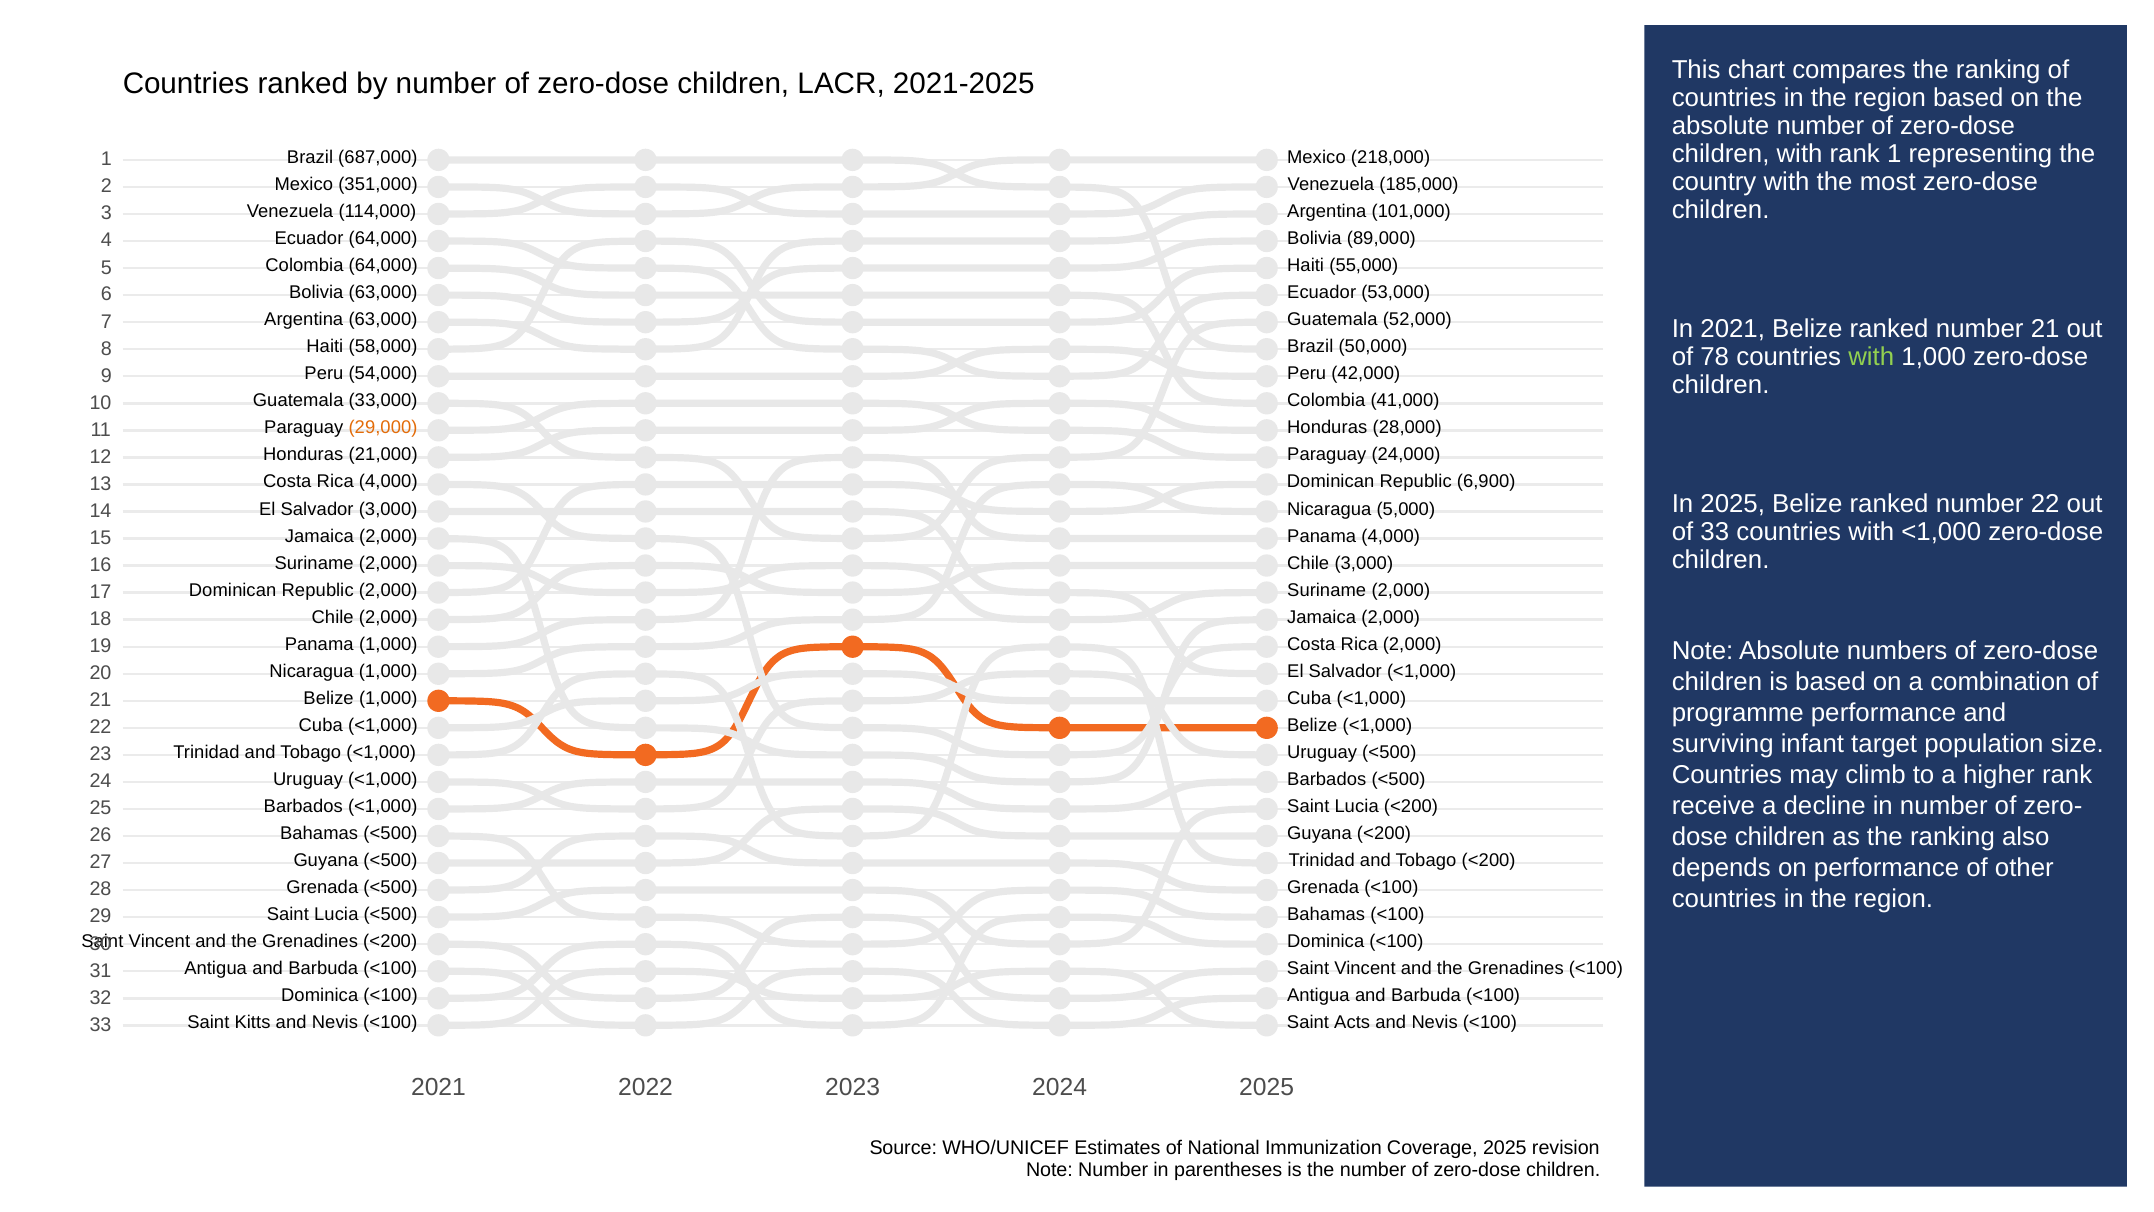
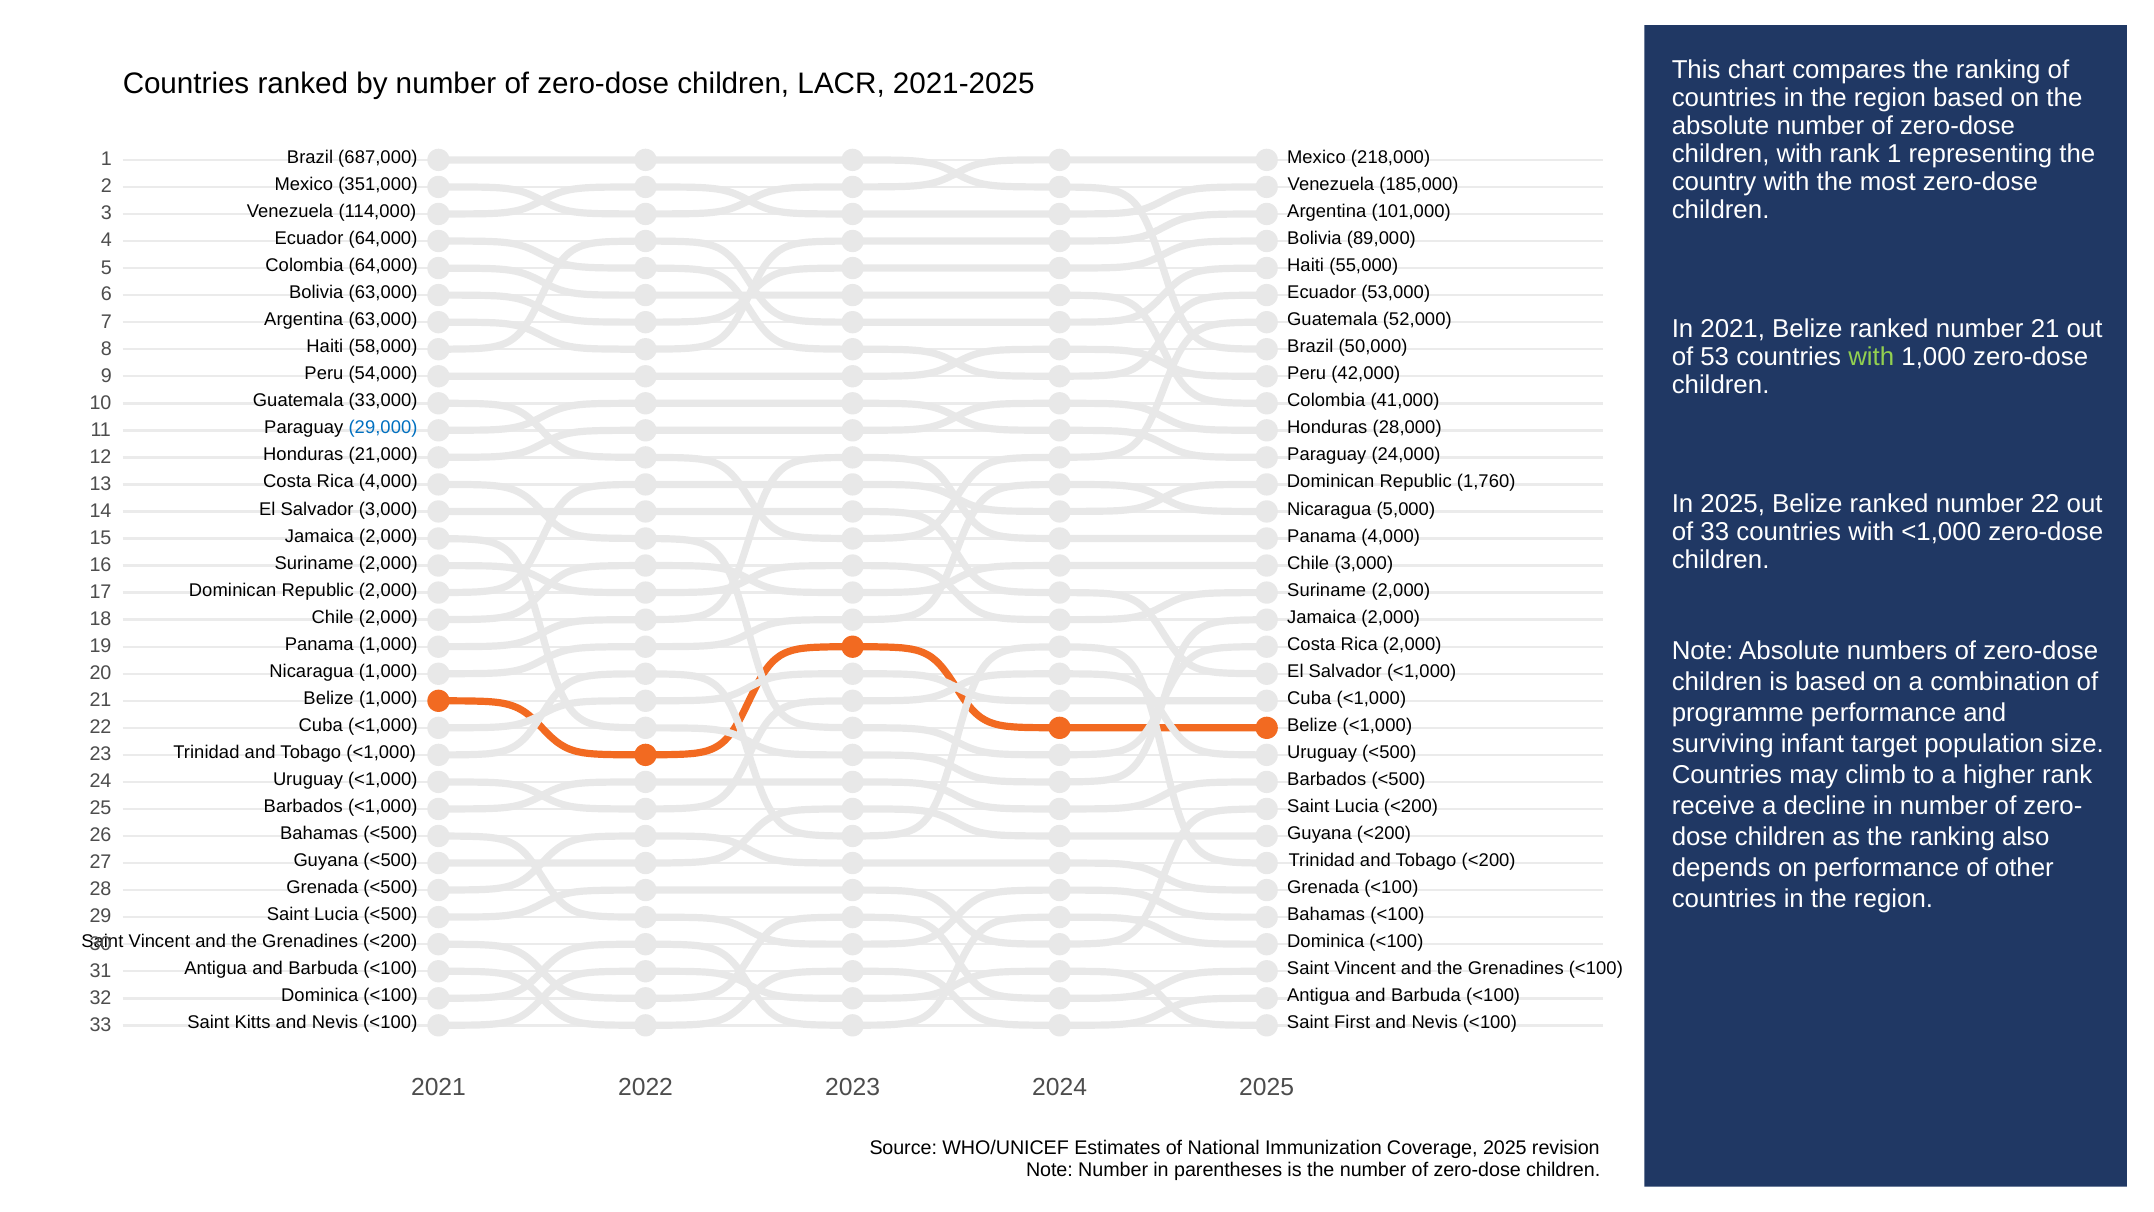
78: 78 -> 53 (1715, 357)
29,000 colour: orange -> blue (383, 428)
6,900: 6,900 -> 1,760 (1486, 482)
Acts: Acts -> First (1352, 1023)
